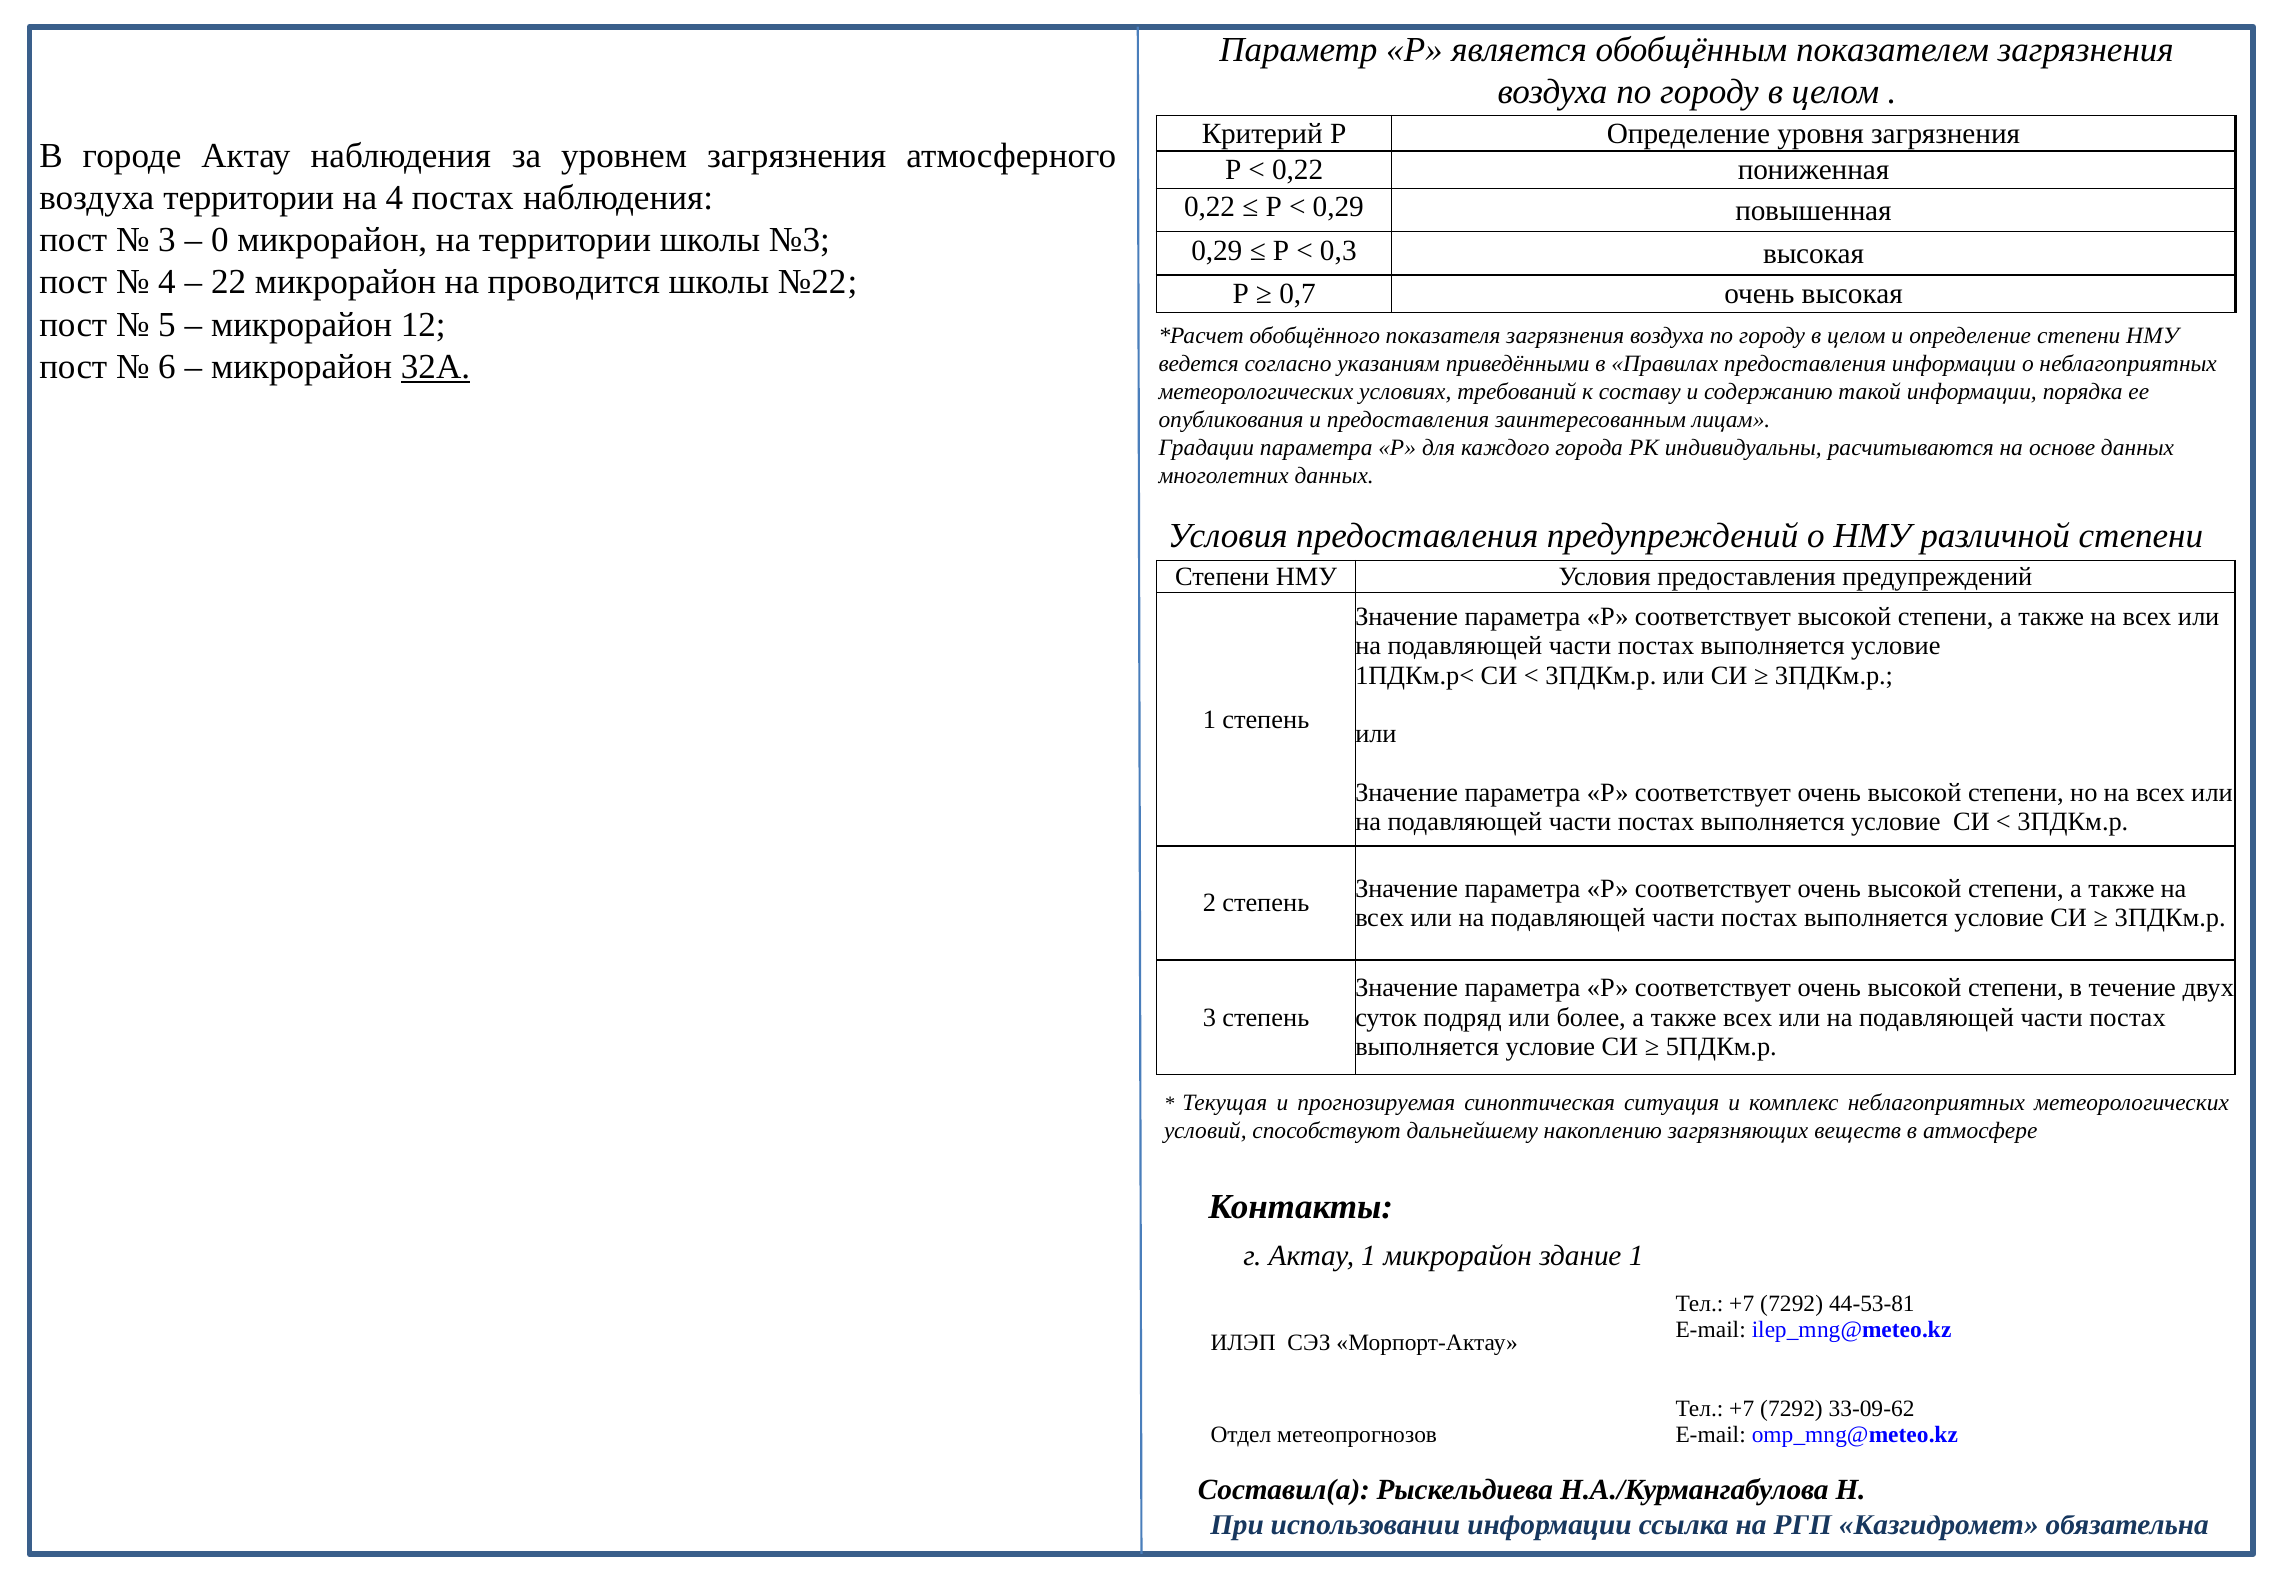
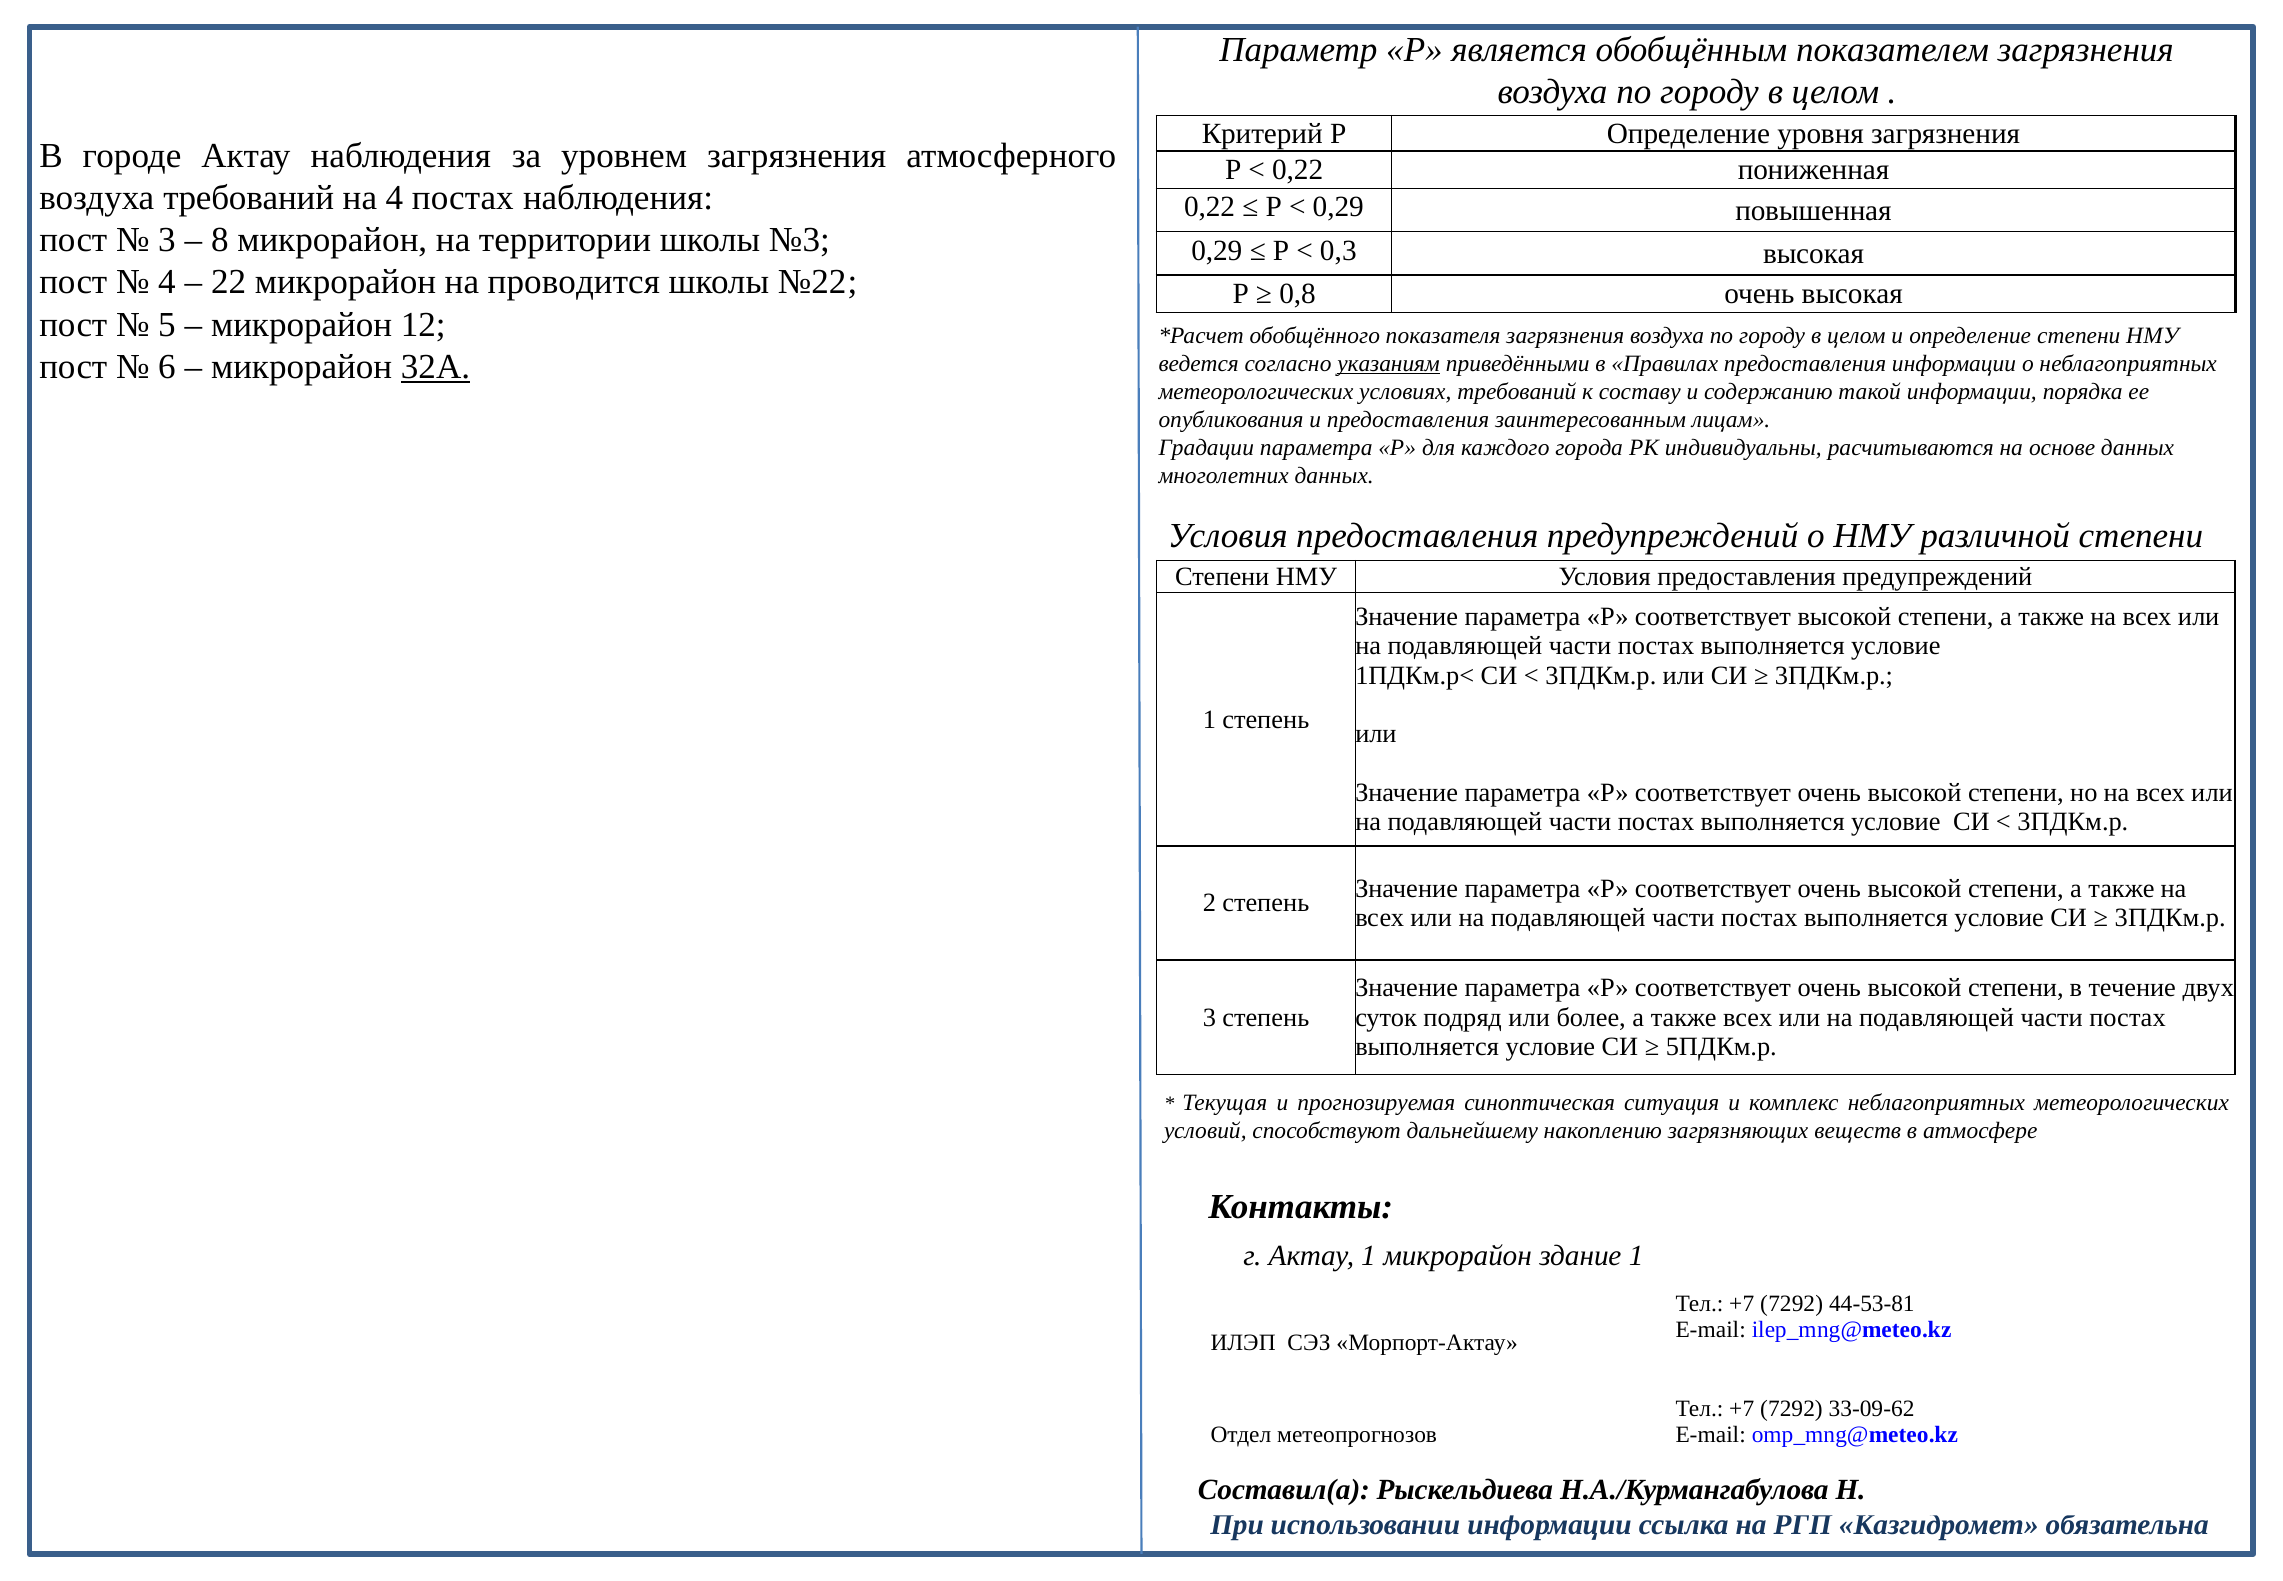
воздуха территории: территории -> требований (249, 198)
0: 0 -> 8 (220, 240)
0,7: 0,7 -> 0,8 (1298, 293)
указаниям underline: none -> present (1389, 363)
